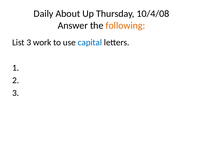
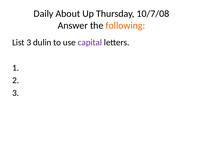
10/4/08: 10/4/08 -> 10/7/08 (153, 14)
work: work -> dulin (42, 43)
capital colour: blue -> purple (90, 43)
